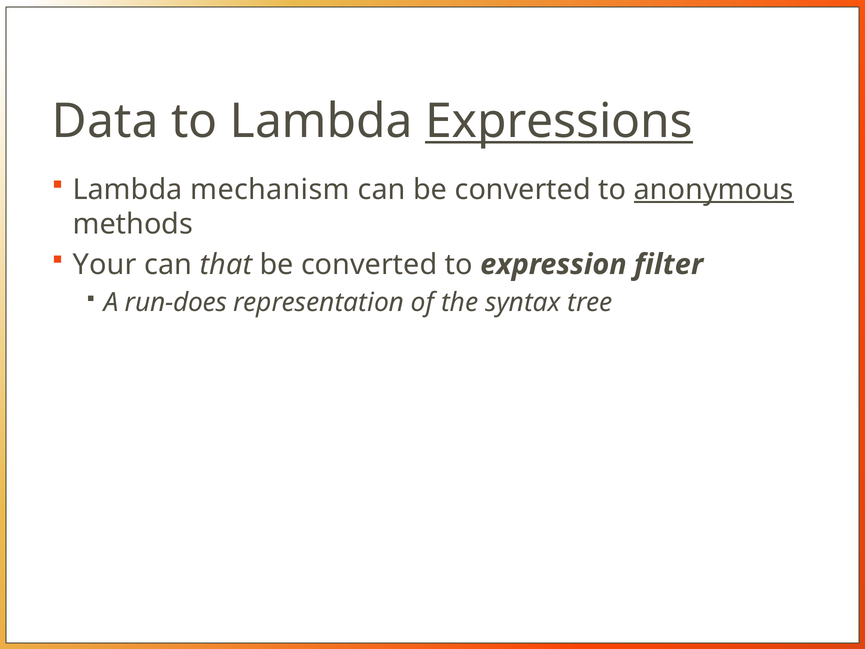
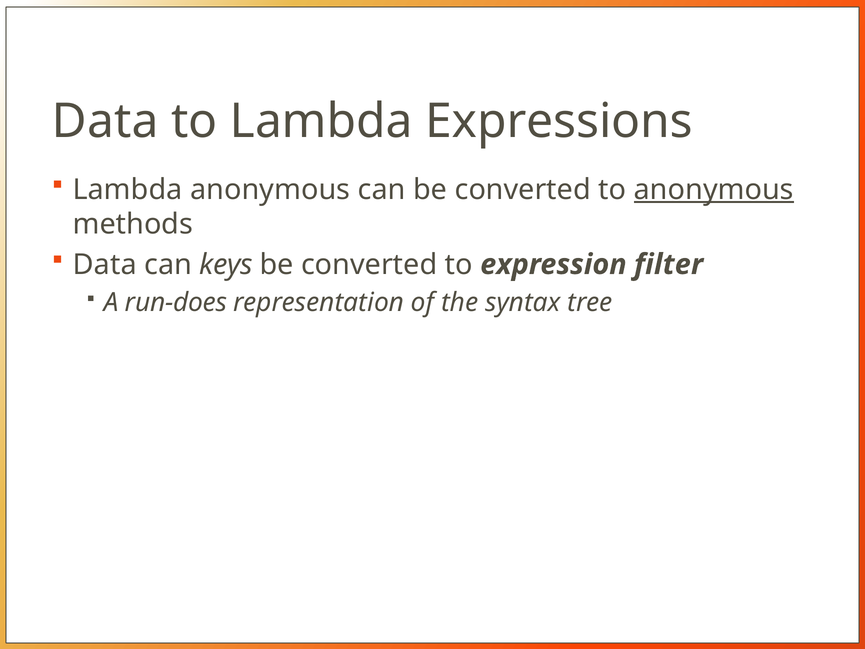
Expressions underline: present -> none (559, 122)
Lambda mechanism: mechanism -> anonymous (270, 189)
Your: Your -> Data (105, 264)
that: that -> keys (226, 264)
